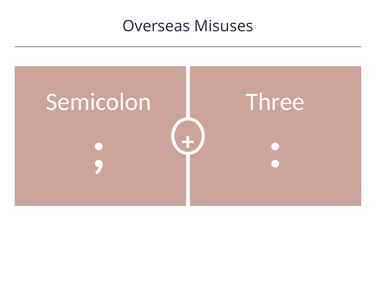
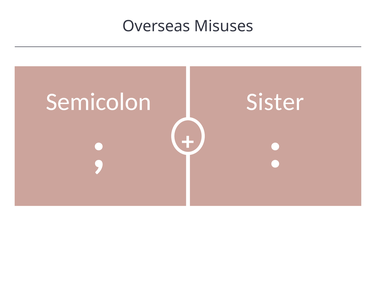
Three: Three -> Sister (275, 102)
